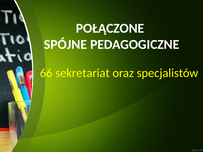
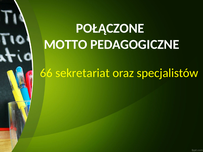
SPÓJNE: SPÓJNE -> MOTTO (66, 45)
